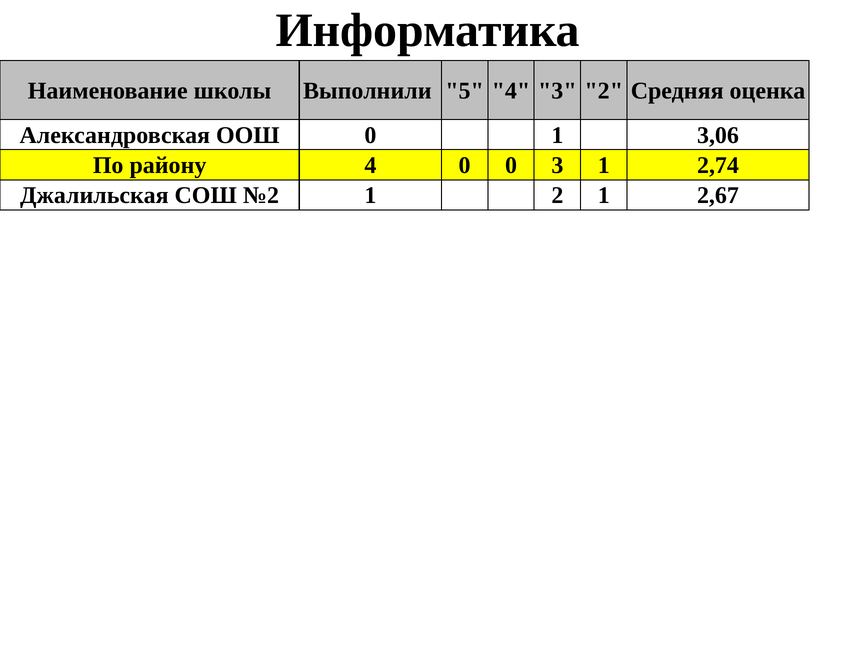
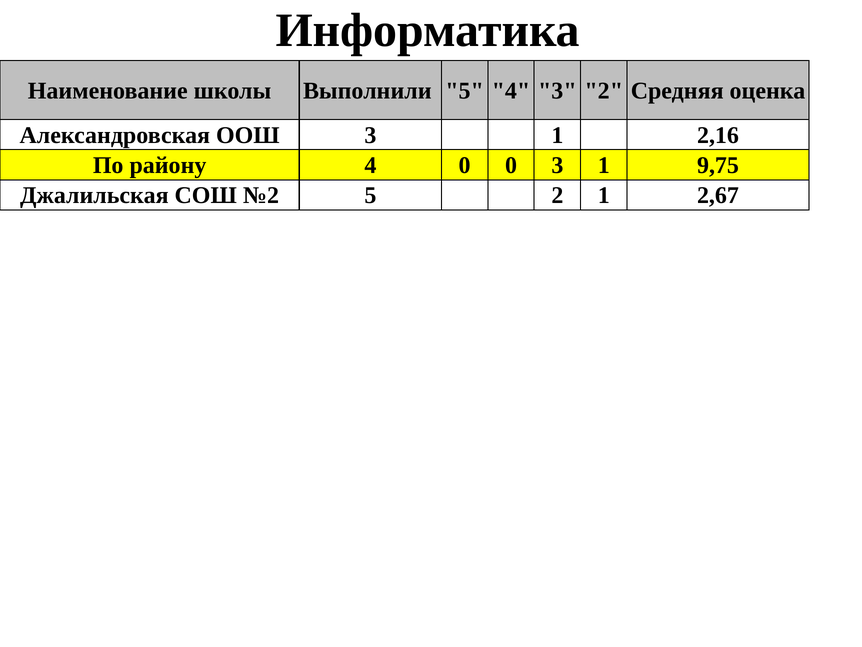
ООШ 0: 0 -> 3 (370, 135)
3,06: 3,06 -> 2,16 (718, 135)
2,74: 2,74 -> 9,75 (718, 165)
№2 1: 1 -> 5 (370, 195)
